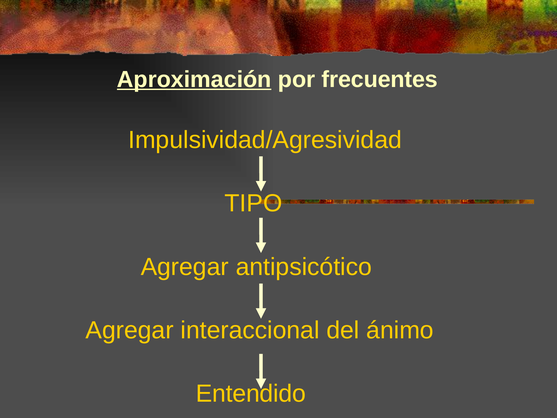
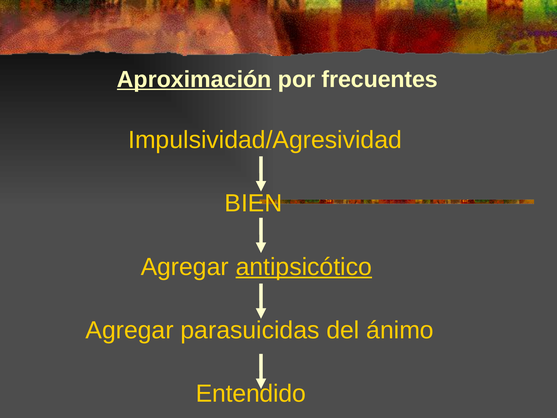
TIPO: TIPO -> BIEN (253, 203)
antipsicótico underline: none -> present (304, 267)
interaccional: interaccional -> parasuicidas (250, 330)
